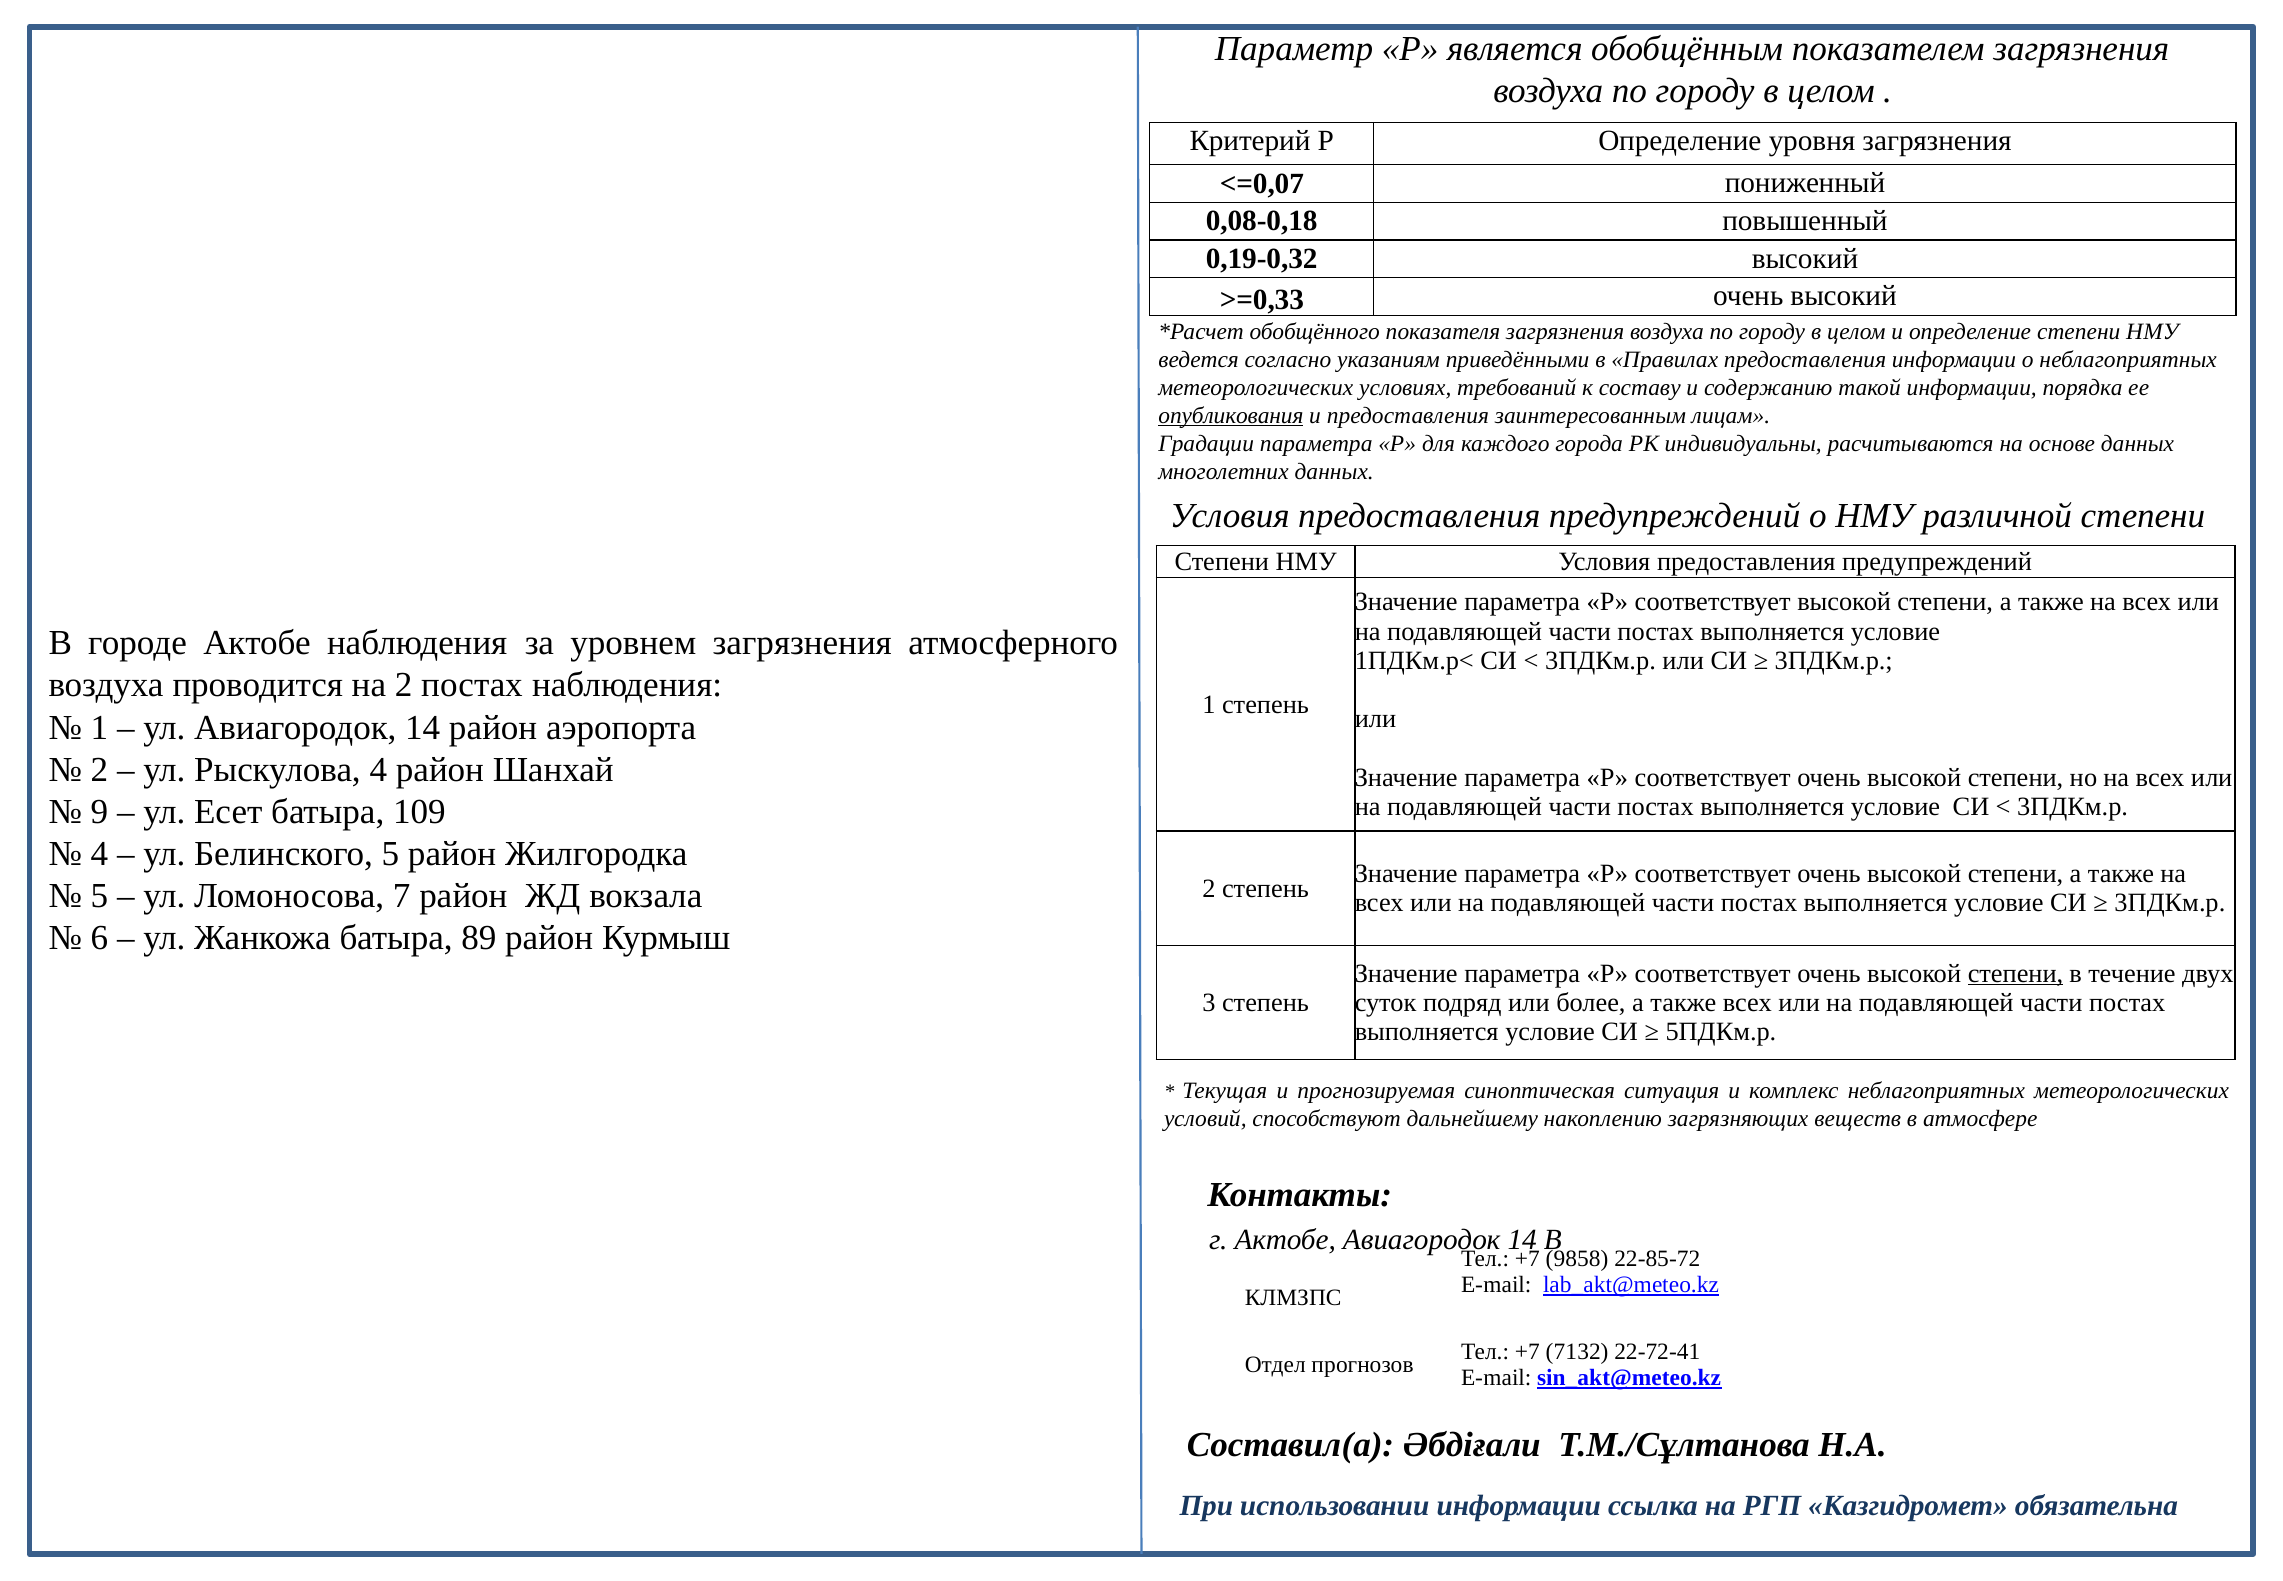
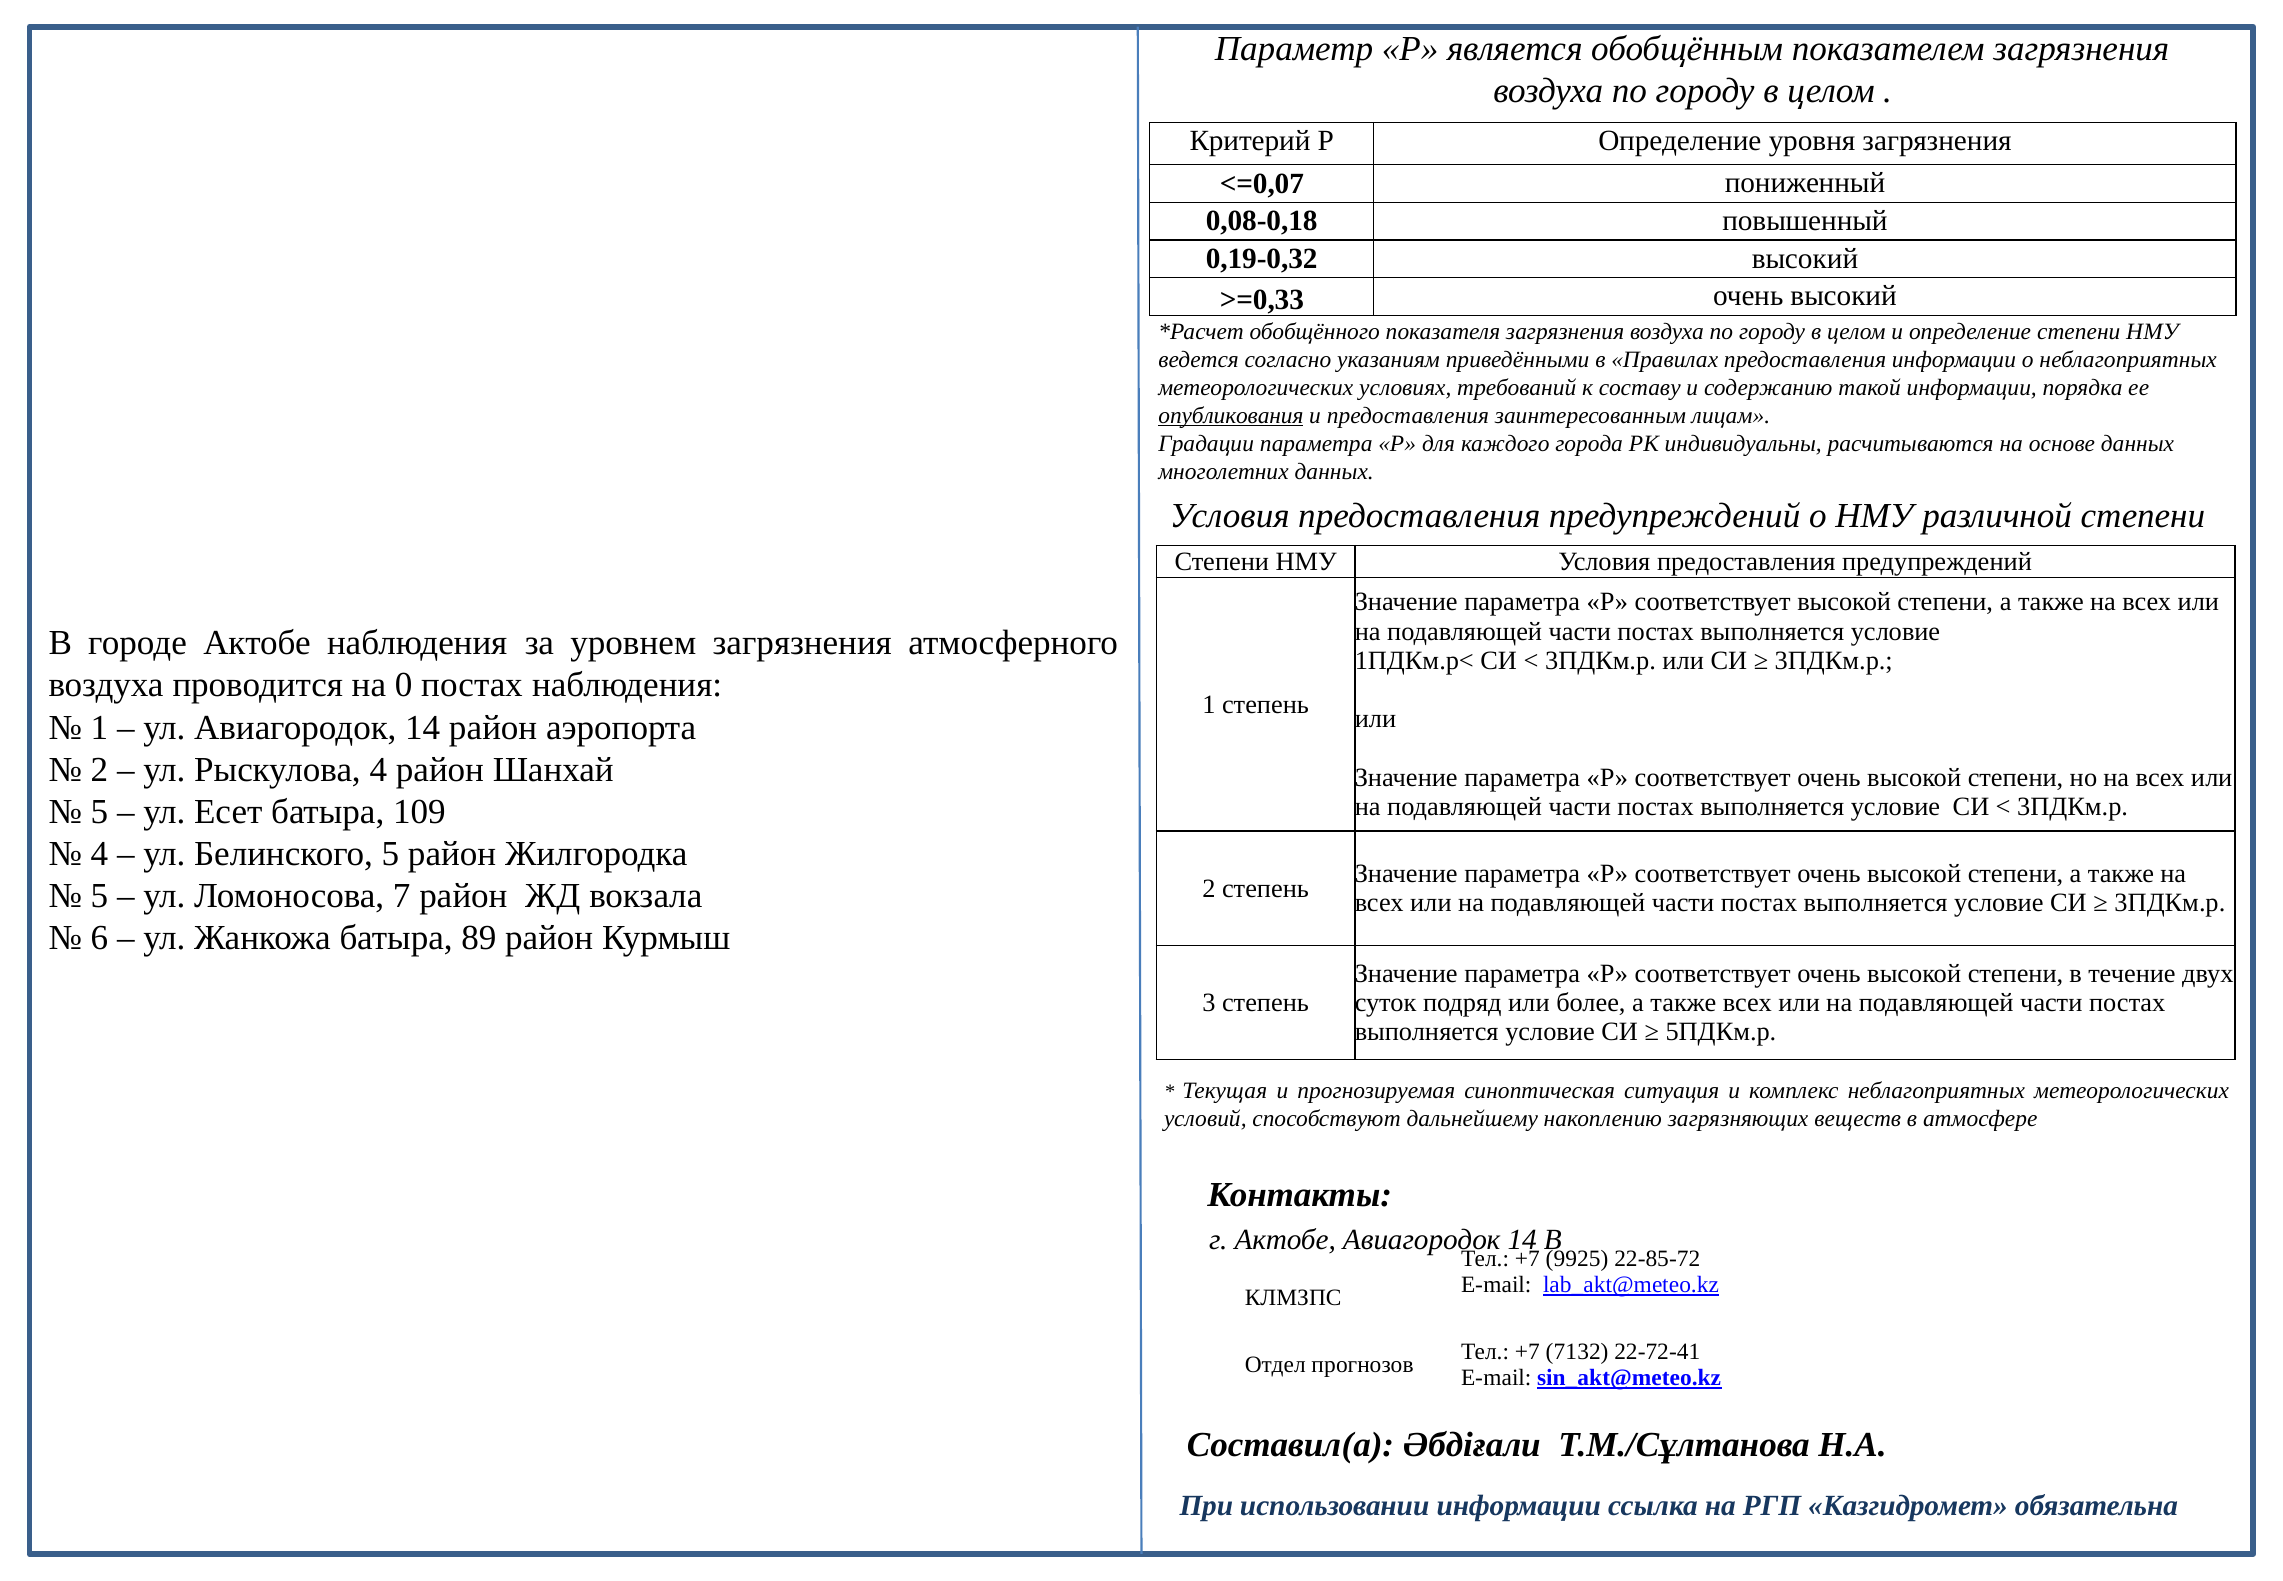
на 2: 2 -> 0 (404, 685)
9: 9 -> 5 (99, 812)
степени underline: present -> none (2016, 973)
9858: 9858 -> 9925 (1577, 1258)
